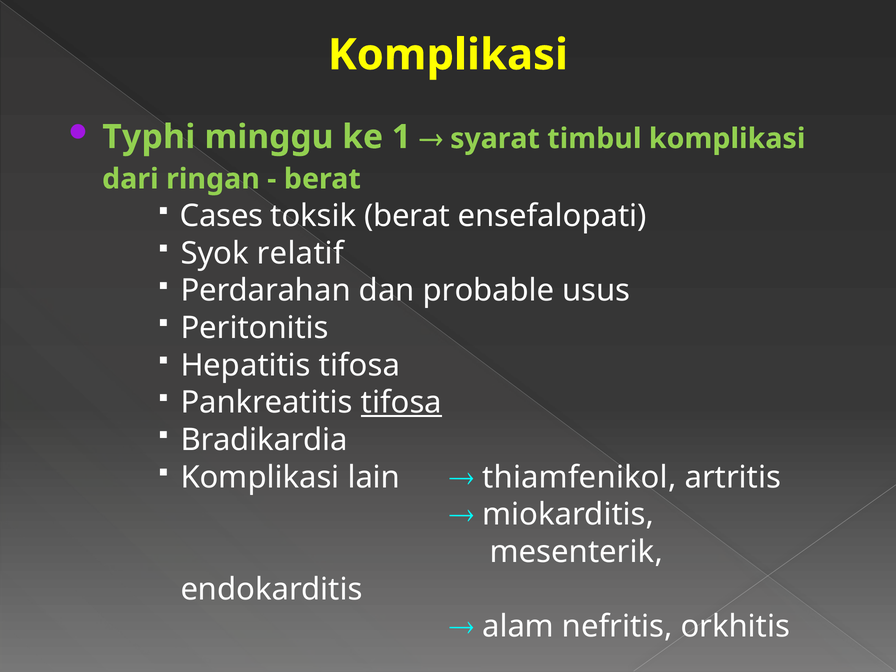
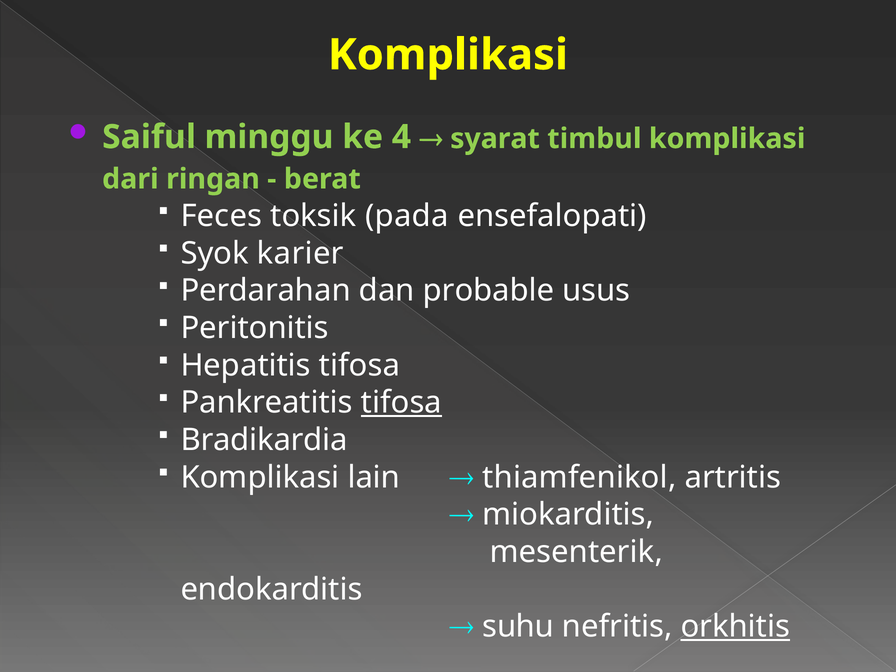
Typhi: Typhi -> Saiful (149, 137)
1: 1 -> 4 (401, 137)
Cases: Cases -> Feces (221, 216)
toksik berat: berat -> pada (407, 216)
relatif: relatif -> karier (300, 253)
alam: alam -> suhu (518, 627)
orkhitis underline: none -> present (735, 627)
